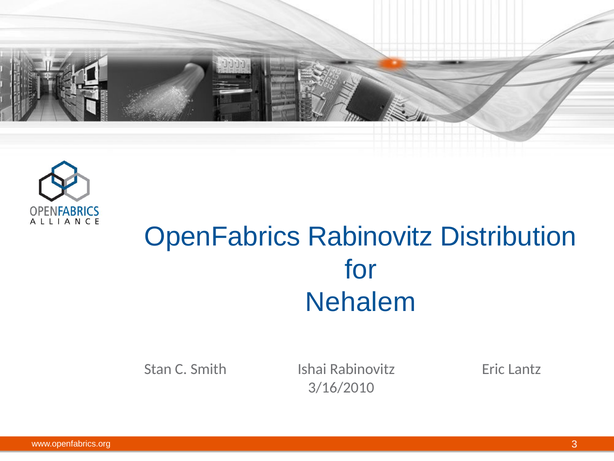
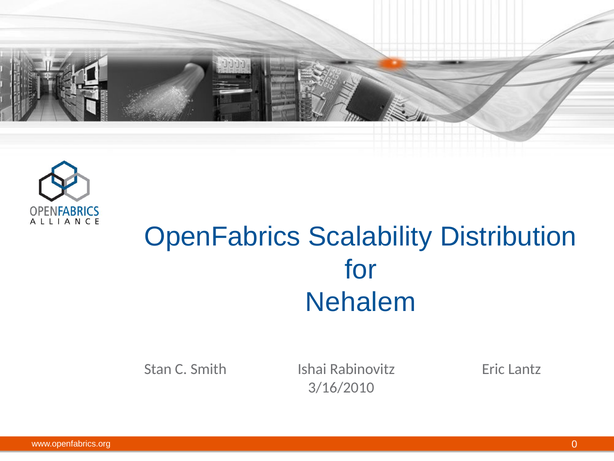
OpenFabrics Rabinovitz: Rabinovitz -> Scalability (370, 237)
3: 3 -> 0 (574, 444)
